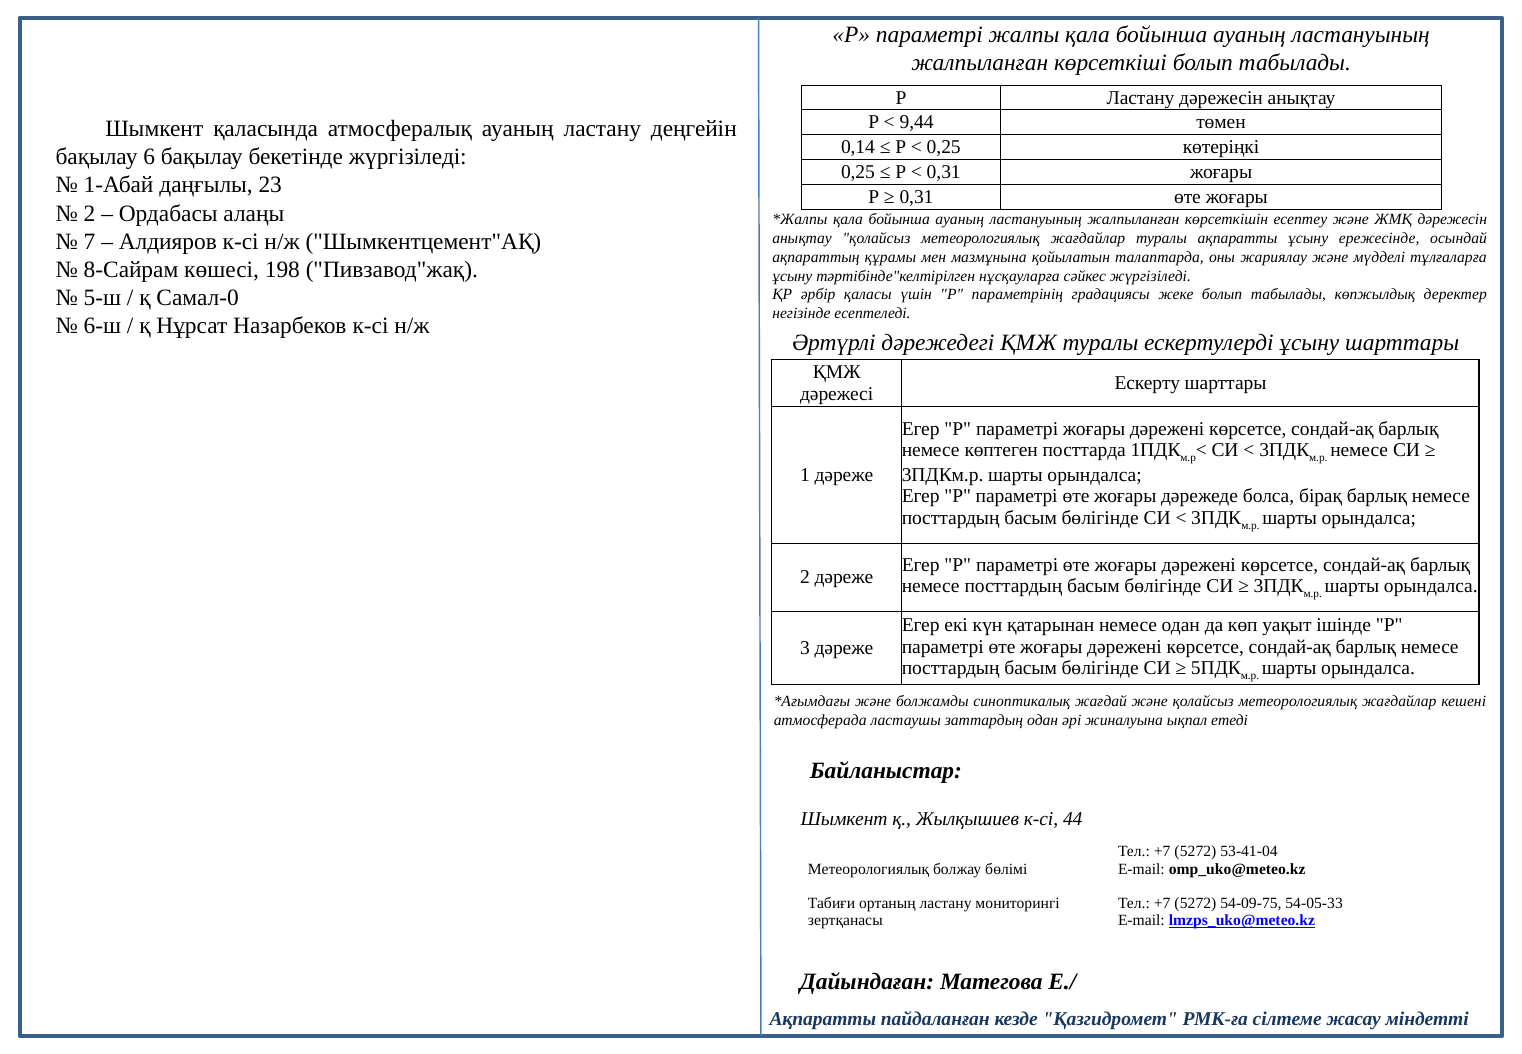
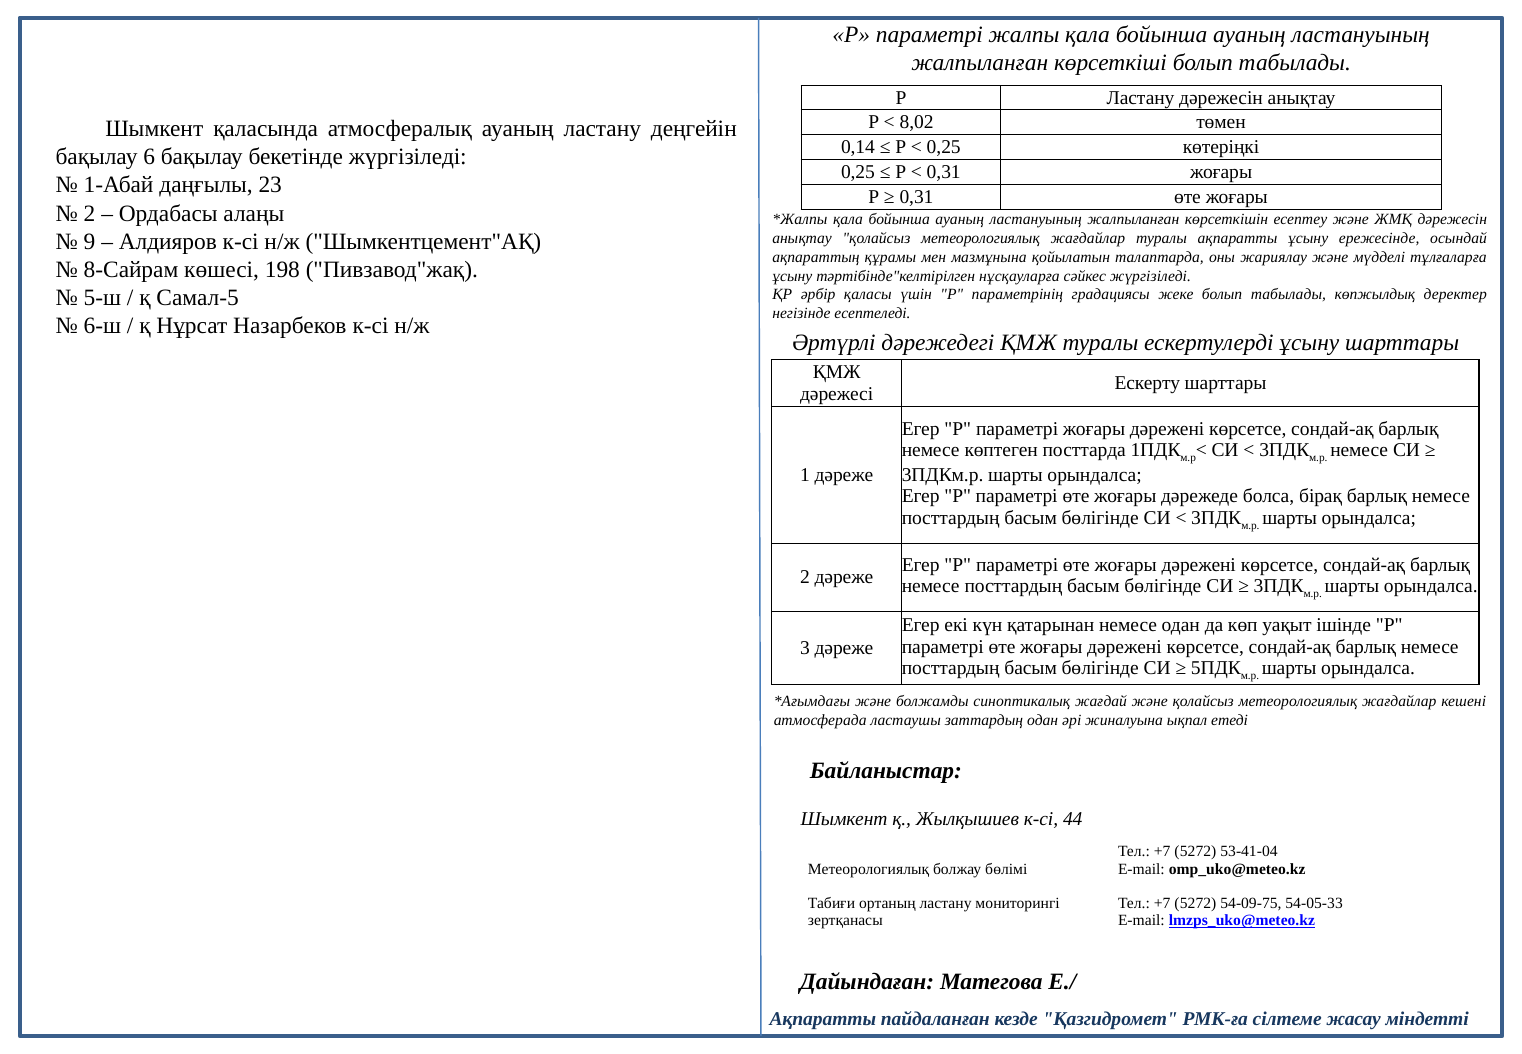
9,44: 9,44 -> 8,02 (917, 122)
7: 7 -> 9 (90, 241)
Самал-0: Самал-0 -> Самал-5 (198, 298)
